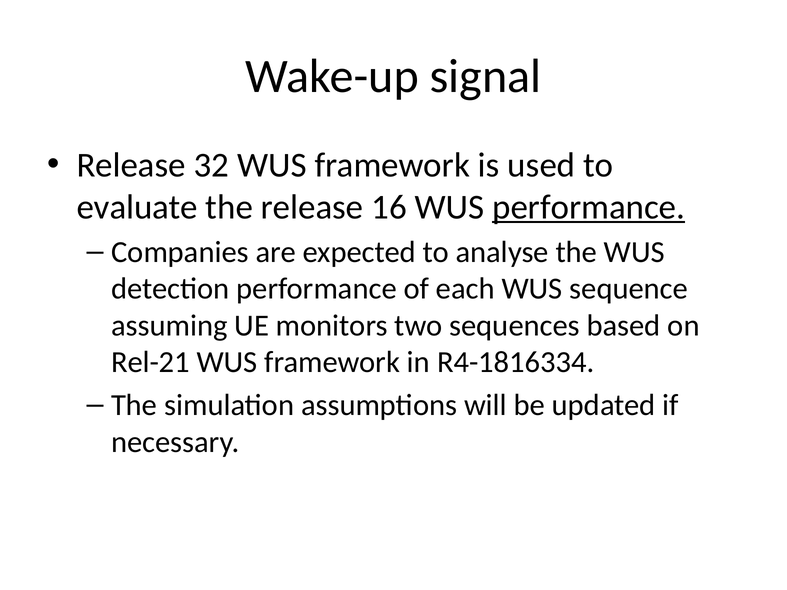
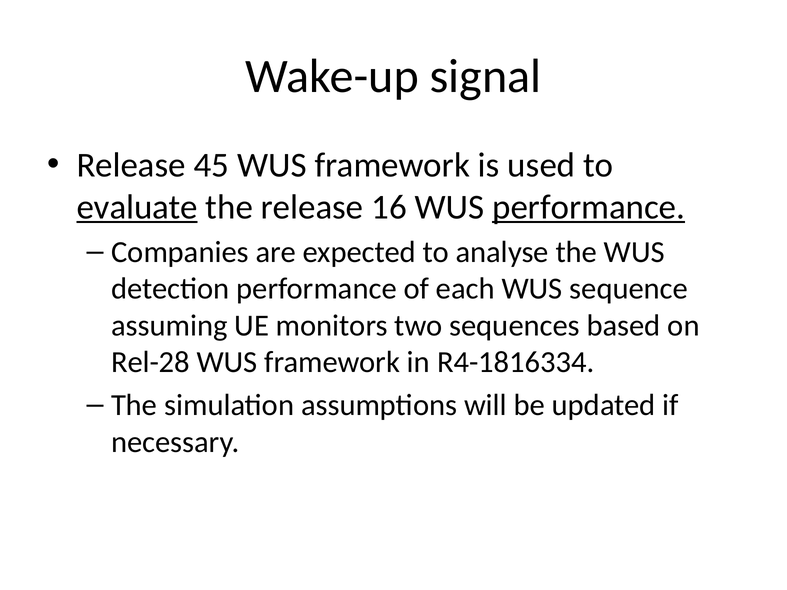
32: 32 -> 45 (211, 165)
evaluate underline: none -> present (137, 207)
Rel-21: Rel-21 -> Rel-28 (150, 363)
